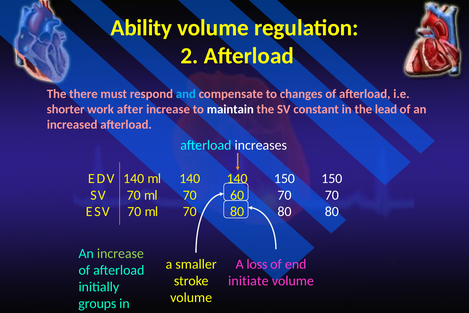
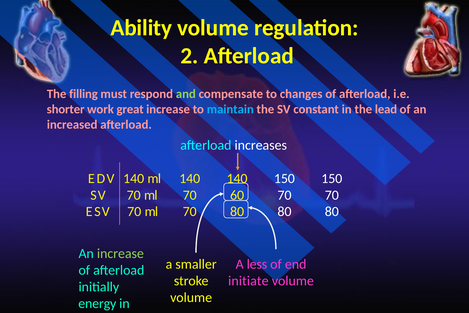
there: there -> filling (84, 94)
and colour: light blue -> light green (186, 94)
after: after -> great (130, 109)
maintain colour: white -> light blue (230, 109)
loss: loss -> less (257, 264)
groups: groups -> energy (97, 303)
